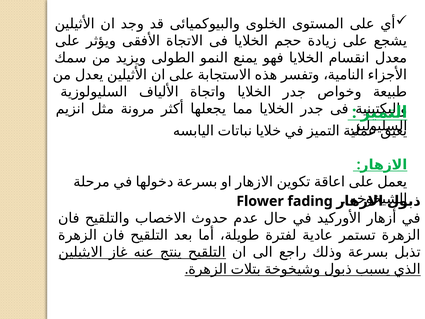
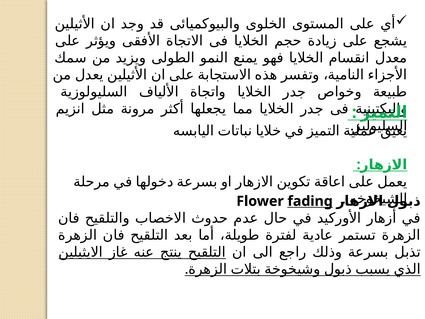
fading underline: none -> present (310, 201)
